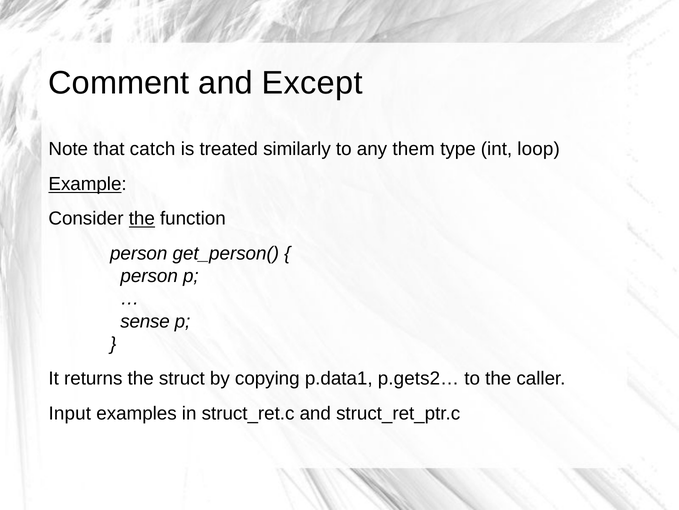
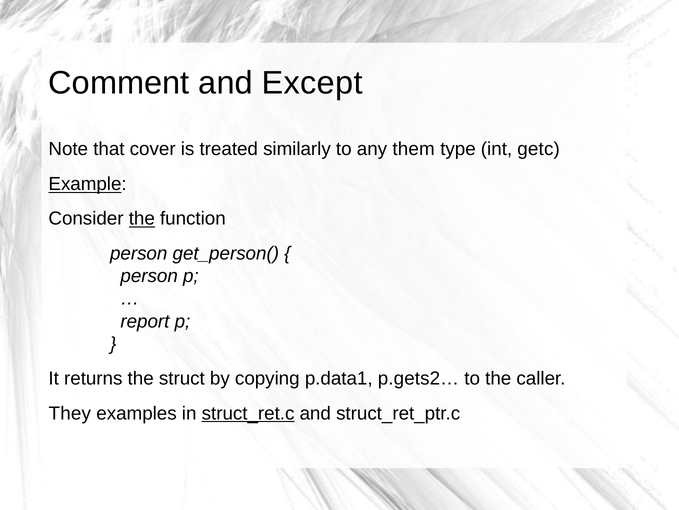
catch: catch -> cover (153, 149)
loop: loop -> getc (539, 149)
sense: sense -> report (145, 321)
Input: Input -> They (70, 413)
struct_ret.c underline: none -> present (248, 413)
